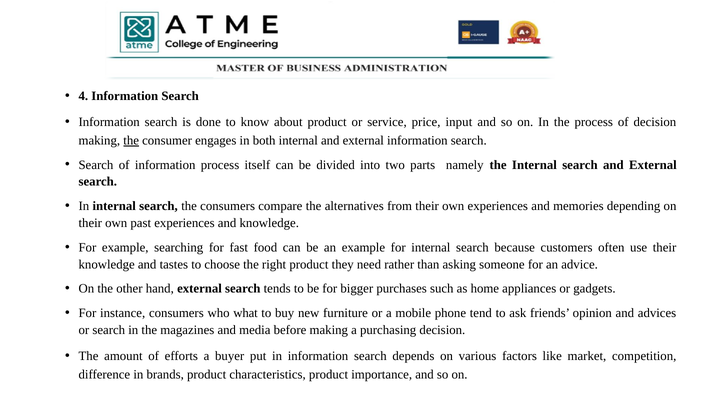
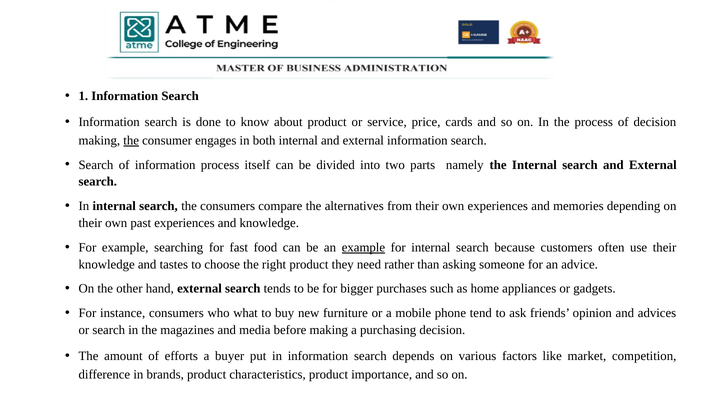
4: 4 -> 1 (83, 96)
input: input -> cards (459, 122)
example underline: none -> present (363, 247)
